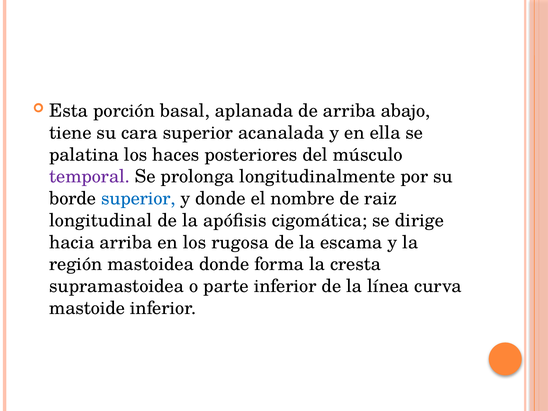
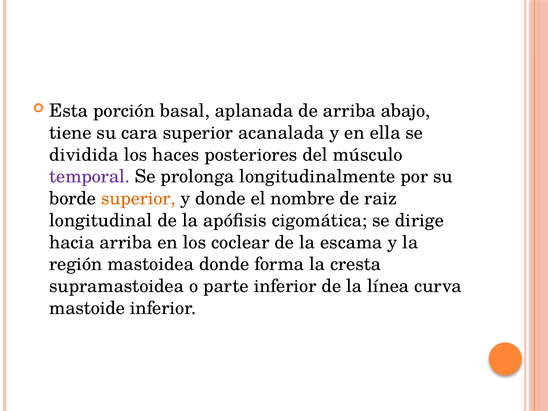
palatina: palatina -> dividida (84, 155)
superior colour: blue -> orange (138, 199)
rugosa: rugosa -> coclear (240, 242)
